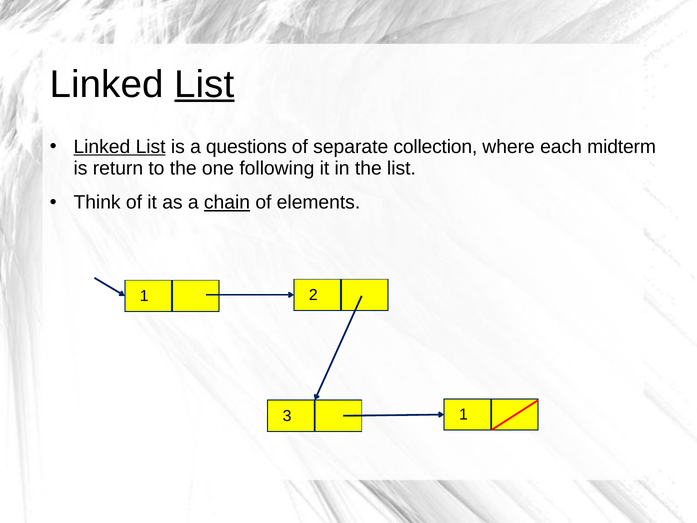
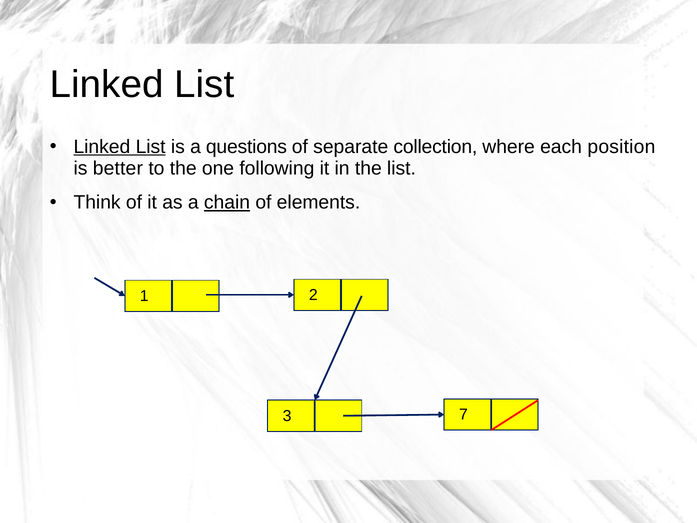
List underline: present -> none (204, 84)
midterm: midterm -> position (621, 147)
return: return -> better (118, 168)
3 1: 1 -> 7 (464, 414)
